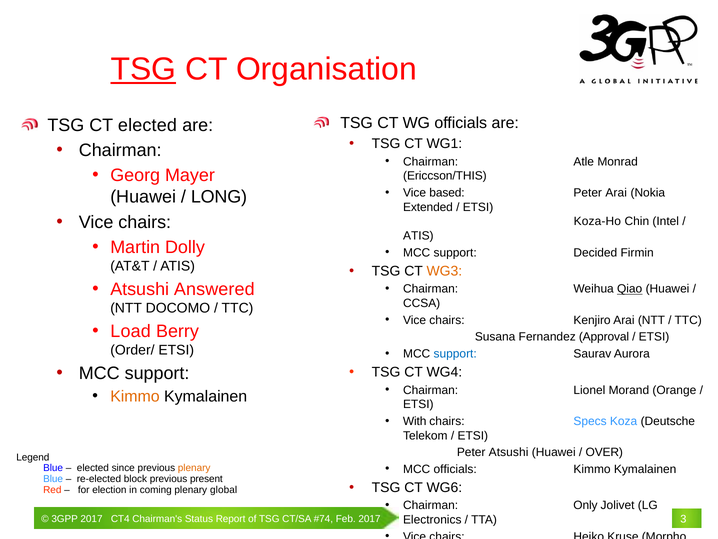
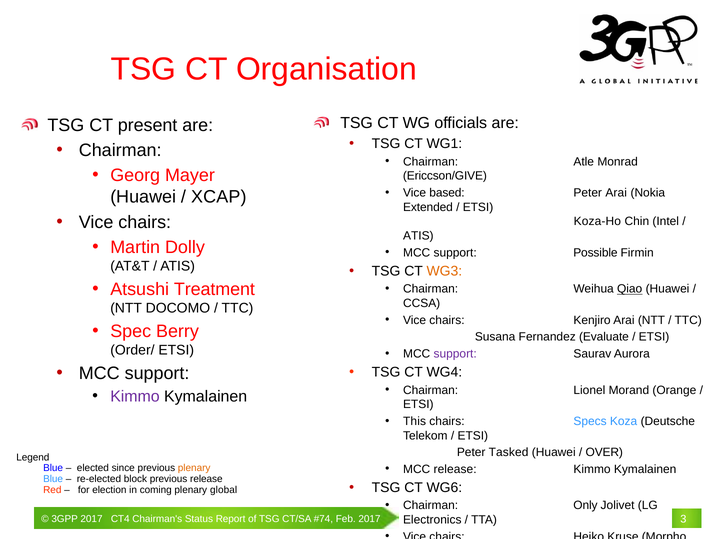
TSG underline: present -> none (143, 69)
CT elected: elected -> present (148, 125)
Ericcson/THIS: Ericcson/THIS -> Ericcson/GIVE (445, 176)
LONG: LONG -> XCAP (219, 197)
Decided: Decided -> Possible (595, 252)
Answered: Answered -> Treatment (214, 289)
Load: Load -> Spec (131, 331)
Approval: Approval -> Evaluate (604, 337)
support colour: blue -> purple (455, 353)
Kimmo colour: orange -> purple (135, 396)
With: With -> This (415, 421)
Peter Atsushi: Atsushi -> Tasked (509, 452)
MCC officials: officials -> release (455, 469)
previous present: present -> release (206, 479)
